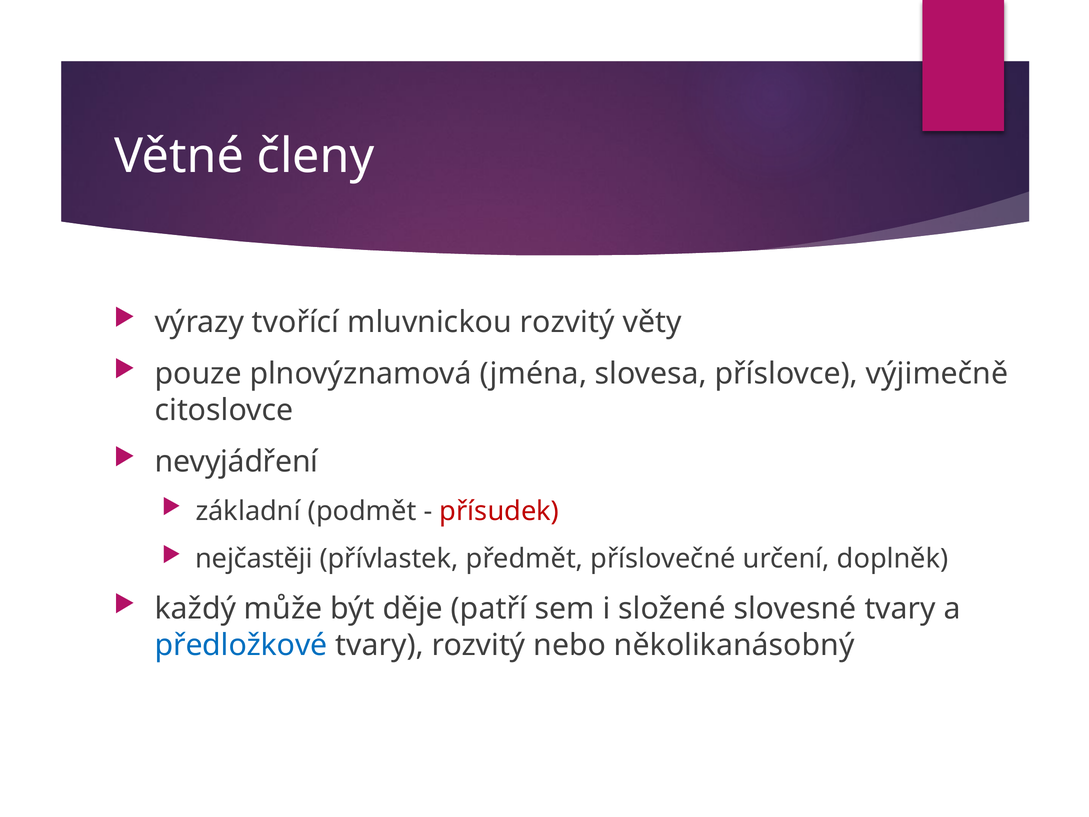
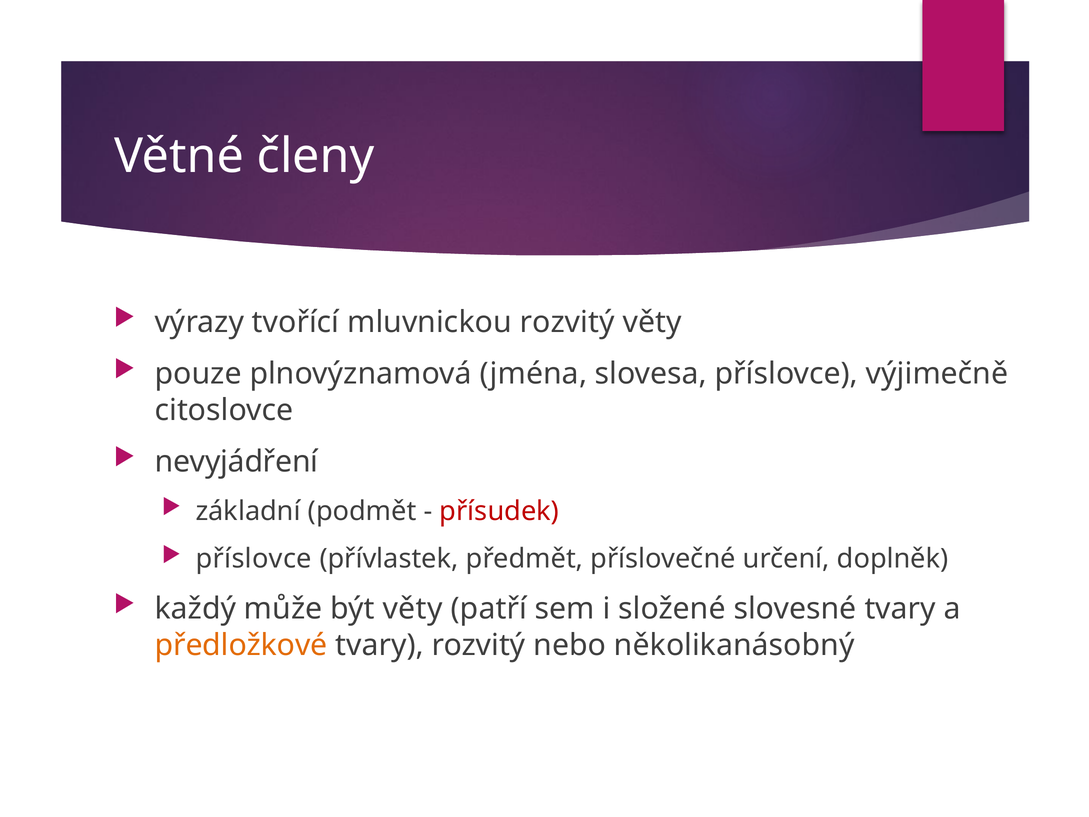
nejčastěji: nejčastěji -> příslovce (254, 559)
být děje: děje -> věty (413, 609)
předložkové colour: blue -> orange (241, 645)
